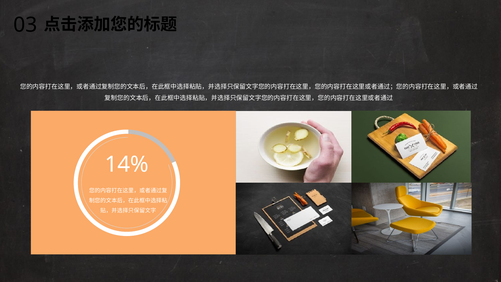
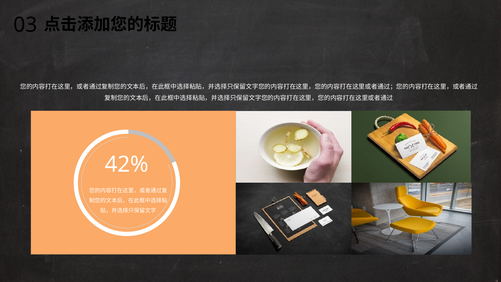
14%: 14% -> 42% (127, 164)
